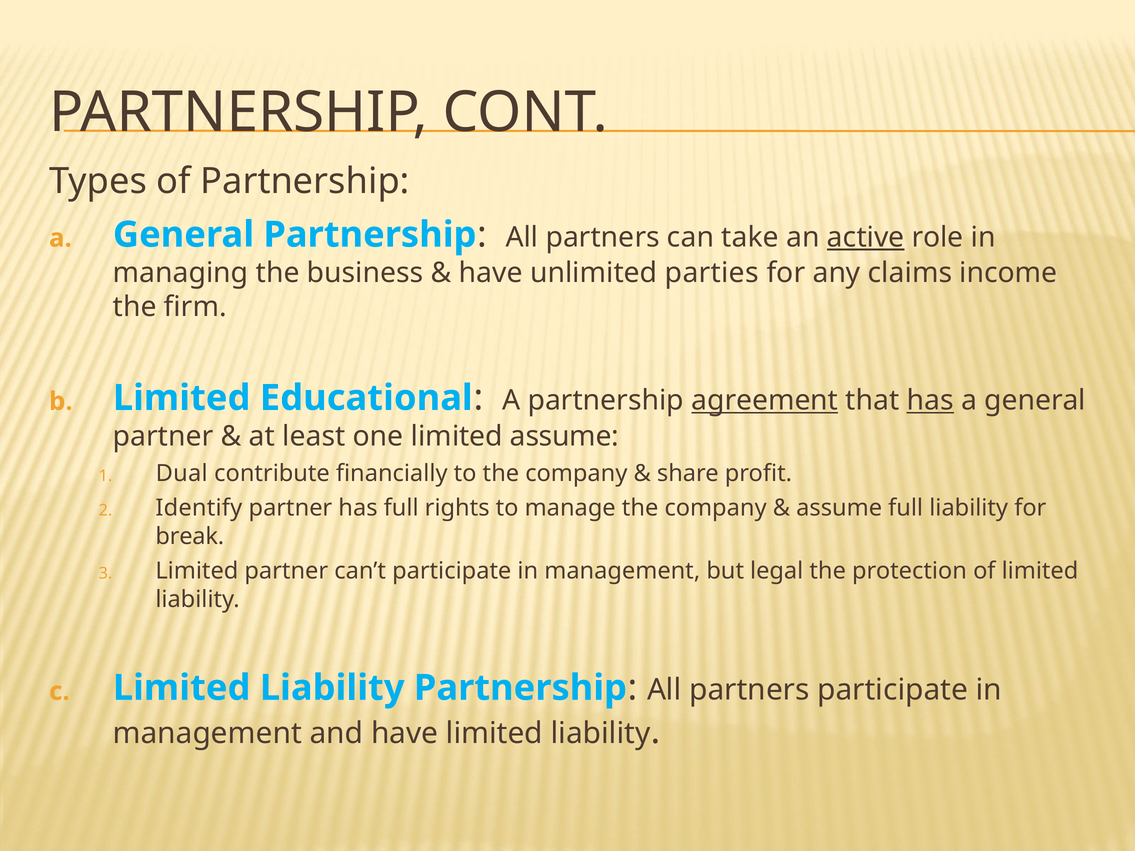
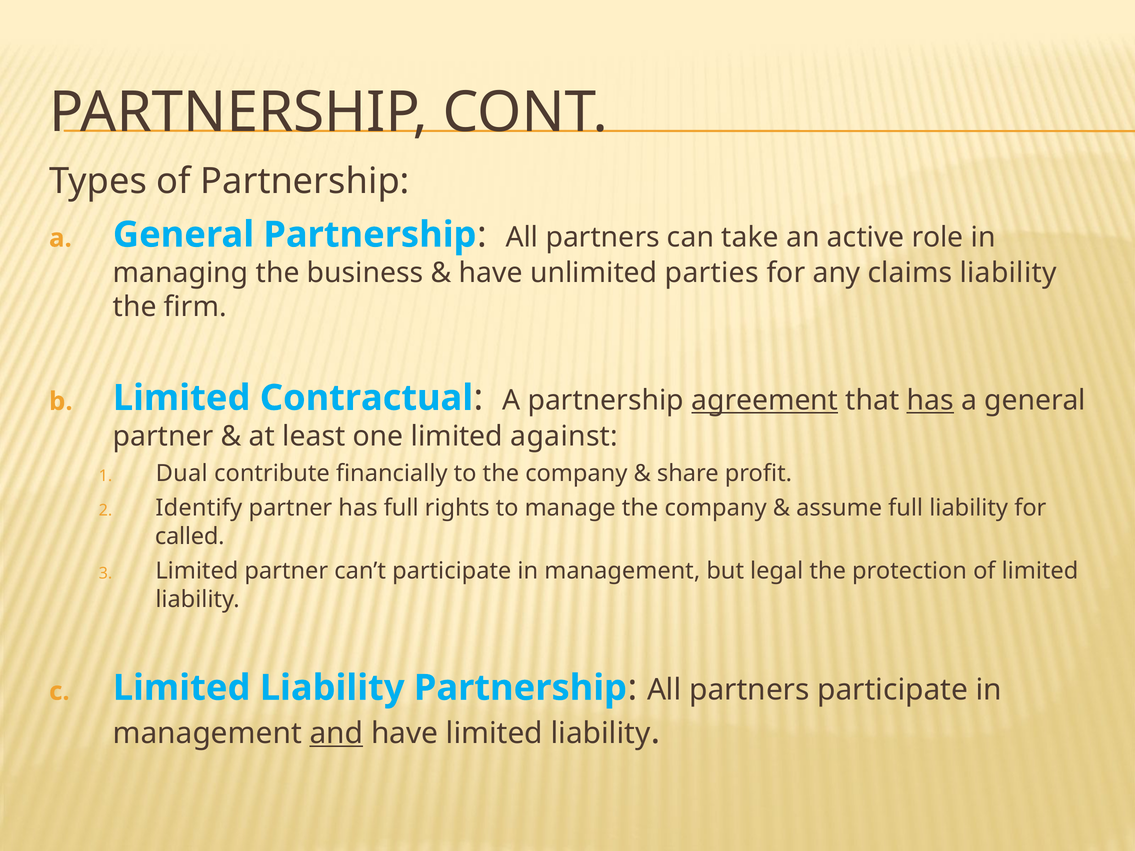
active underline: present -> none (866, 237)
claims income: income -> liability (1008, 273)
Educational: Educational -> Contractual (366, 398)
limited assume: assume -> against (564, 436)
break: break -> called (190, 537)
and underline: none -> present (336, 734)
